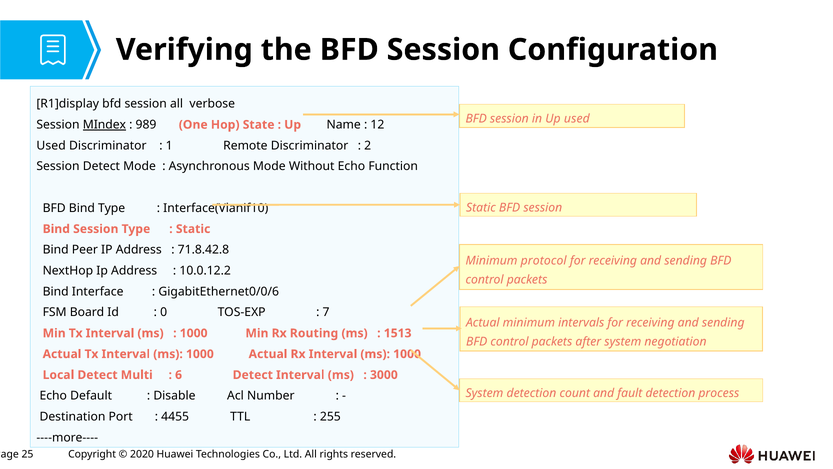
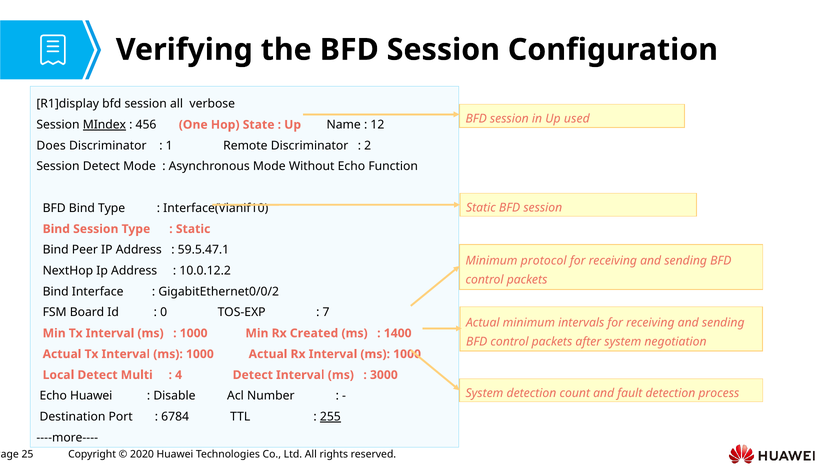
989: 989 -> 456 (146, 125)
Used: Used -> Does (51, 145)
71.8.42.8: 71.8.42.8 -> 59.5.47.1 (203, 250)
GigabitEthernet0/0/6: GigabitEthernet0/0/6 -> GigabitEthernet0/0/2 (219, 291)
Routing: Routing -> Created (314, 333)
1513: 1513 -> 1400 (398, 333)
6: 6 -> 4 (179, 375)
Echo Default: Default -> Huawei (91, 395)
4455: 4455 -> 6784 (175, 416)
255 underline: none -> present (330, 416)
